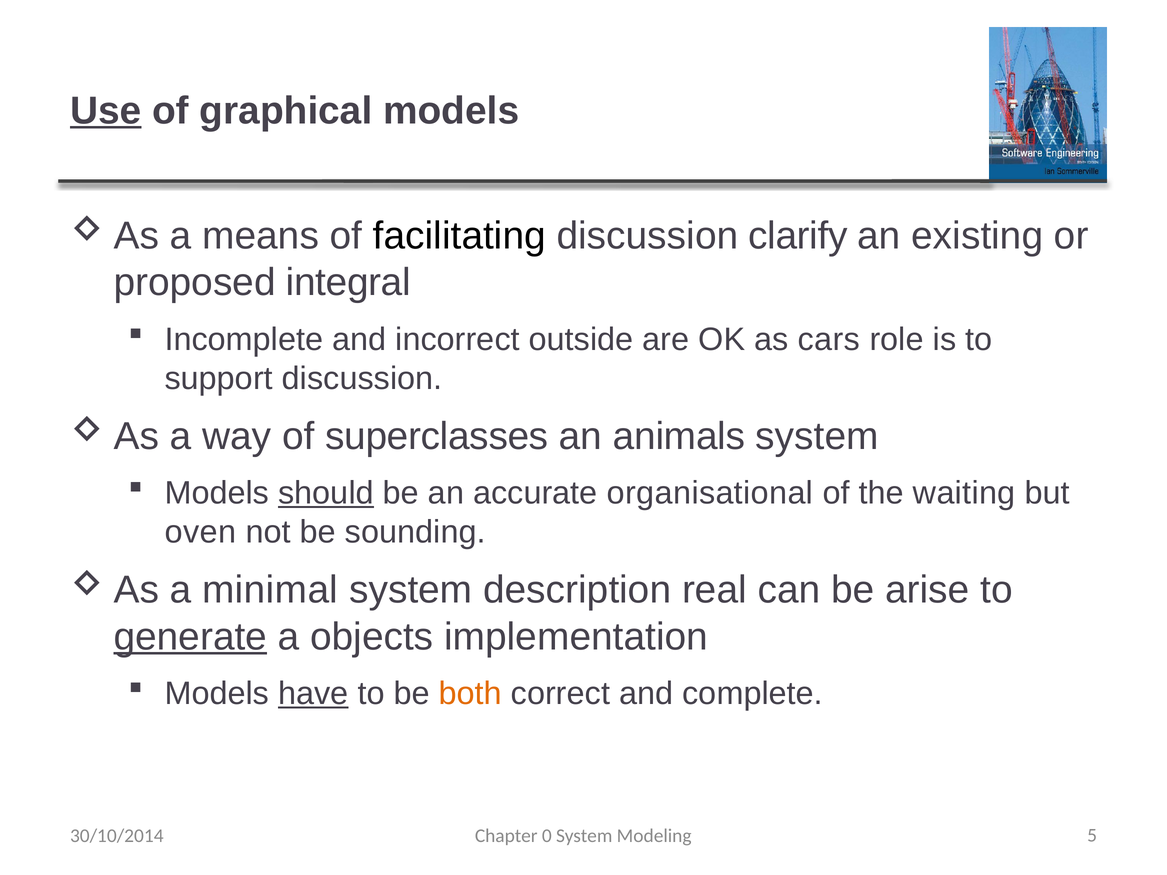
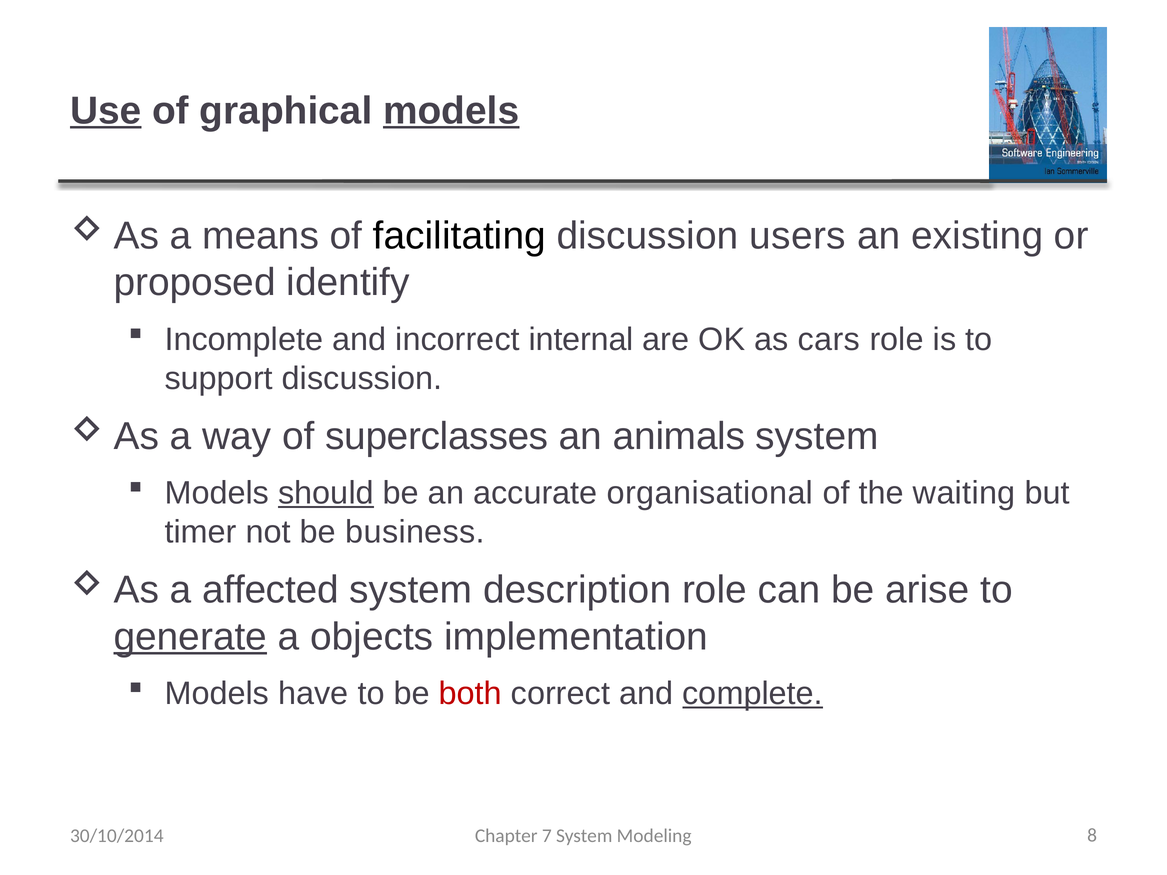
models underline: none -> present (451, 111)
clarify: clarify -> users (798, 236)
integral: integral -> identify (348, 283)
outside: outside -> internal (581, 340)
oven: oven -> timer (201, 532)
sounding: sounding -> business (415, 532)
minimal: minimal -> affected (270, 590)
description real: real -> role (714, 590)
have underline: present -> none (313, 694)
both colour: orange -> red (470, 694)
complete underline: none -> present (753, 694)
0: 0 -> 7 (547, 836)
5: 5 -> 8 (1092, 836)
